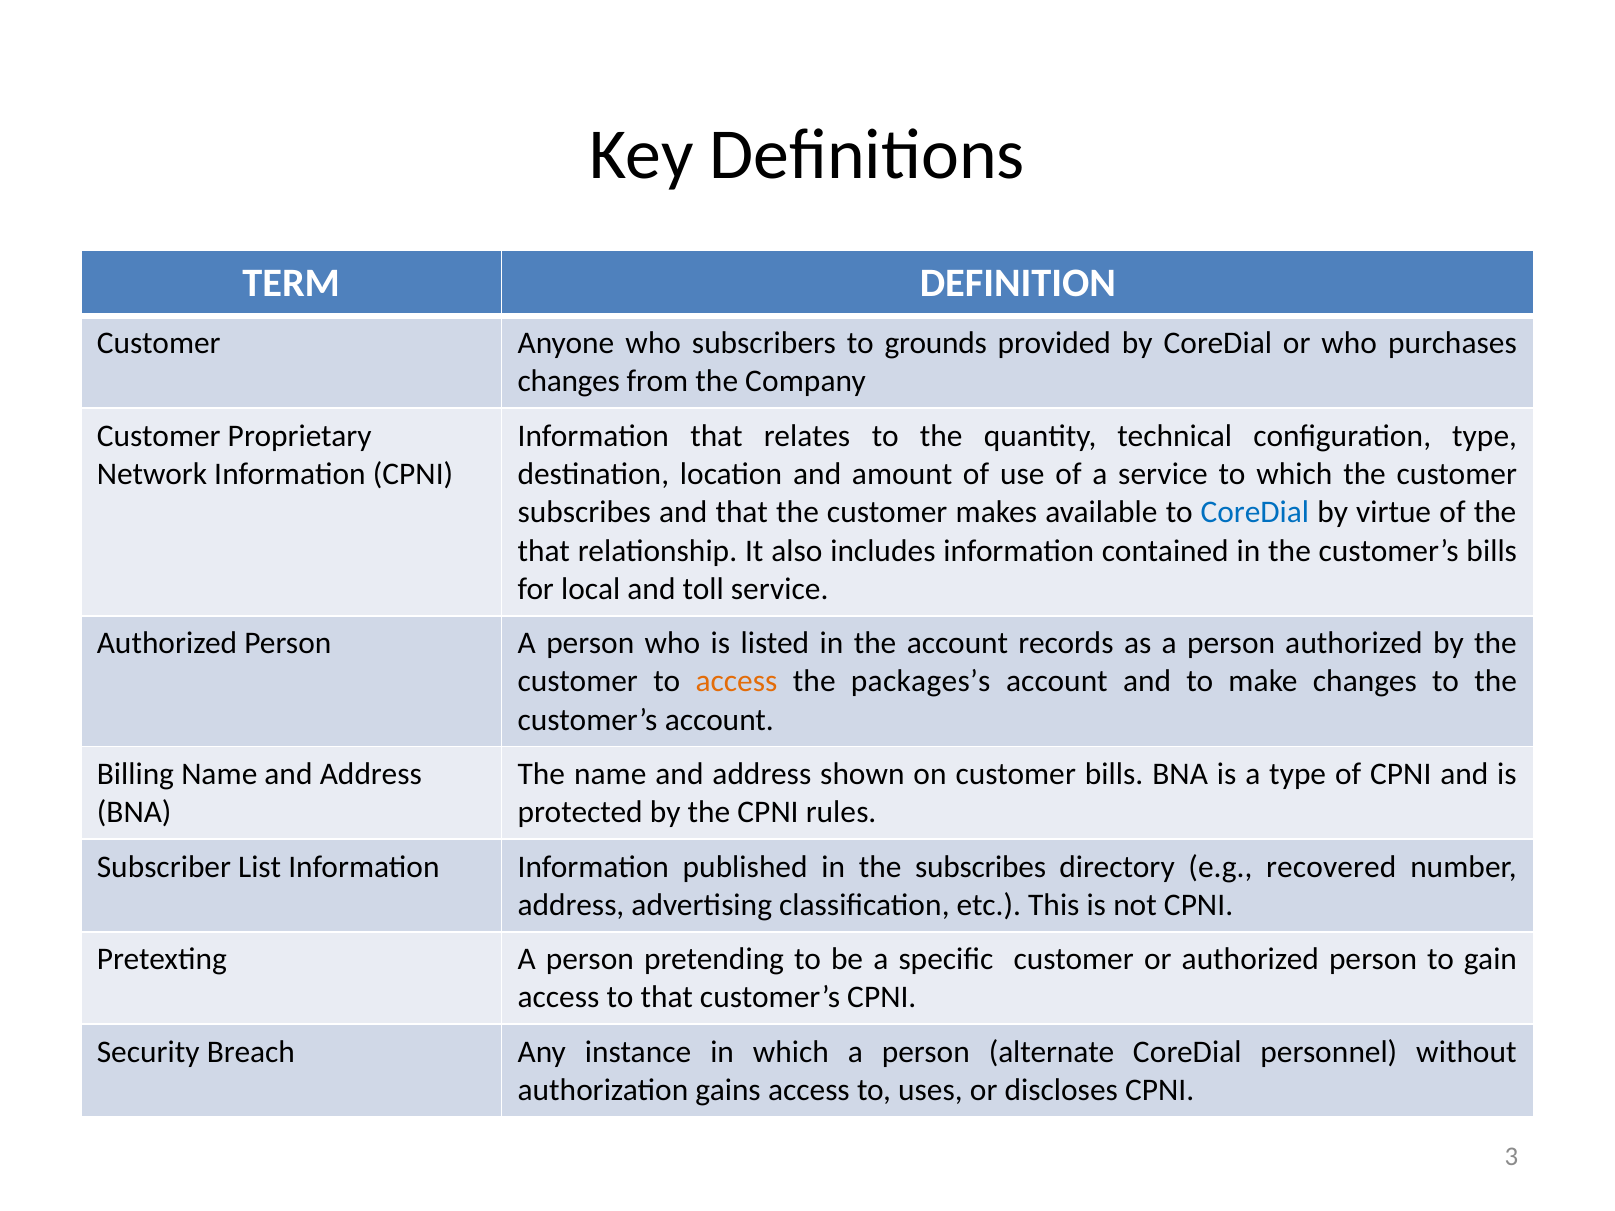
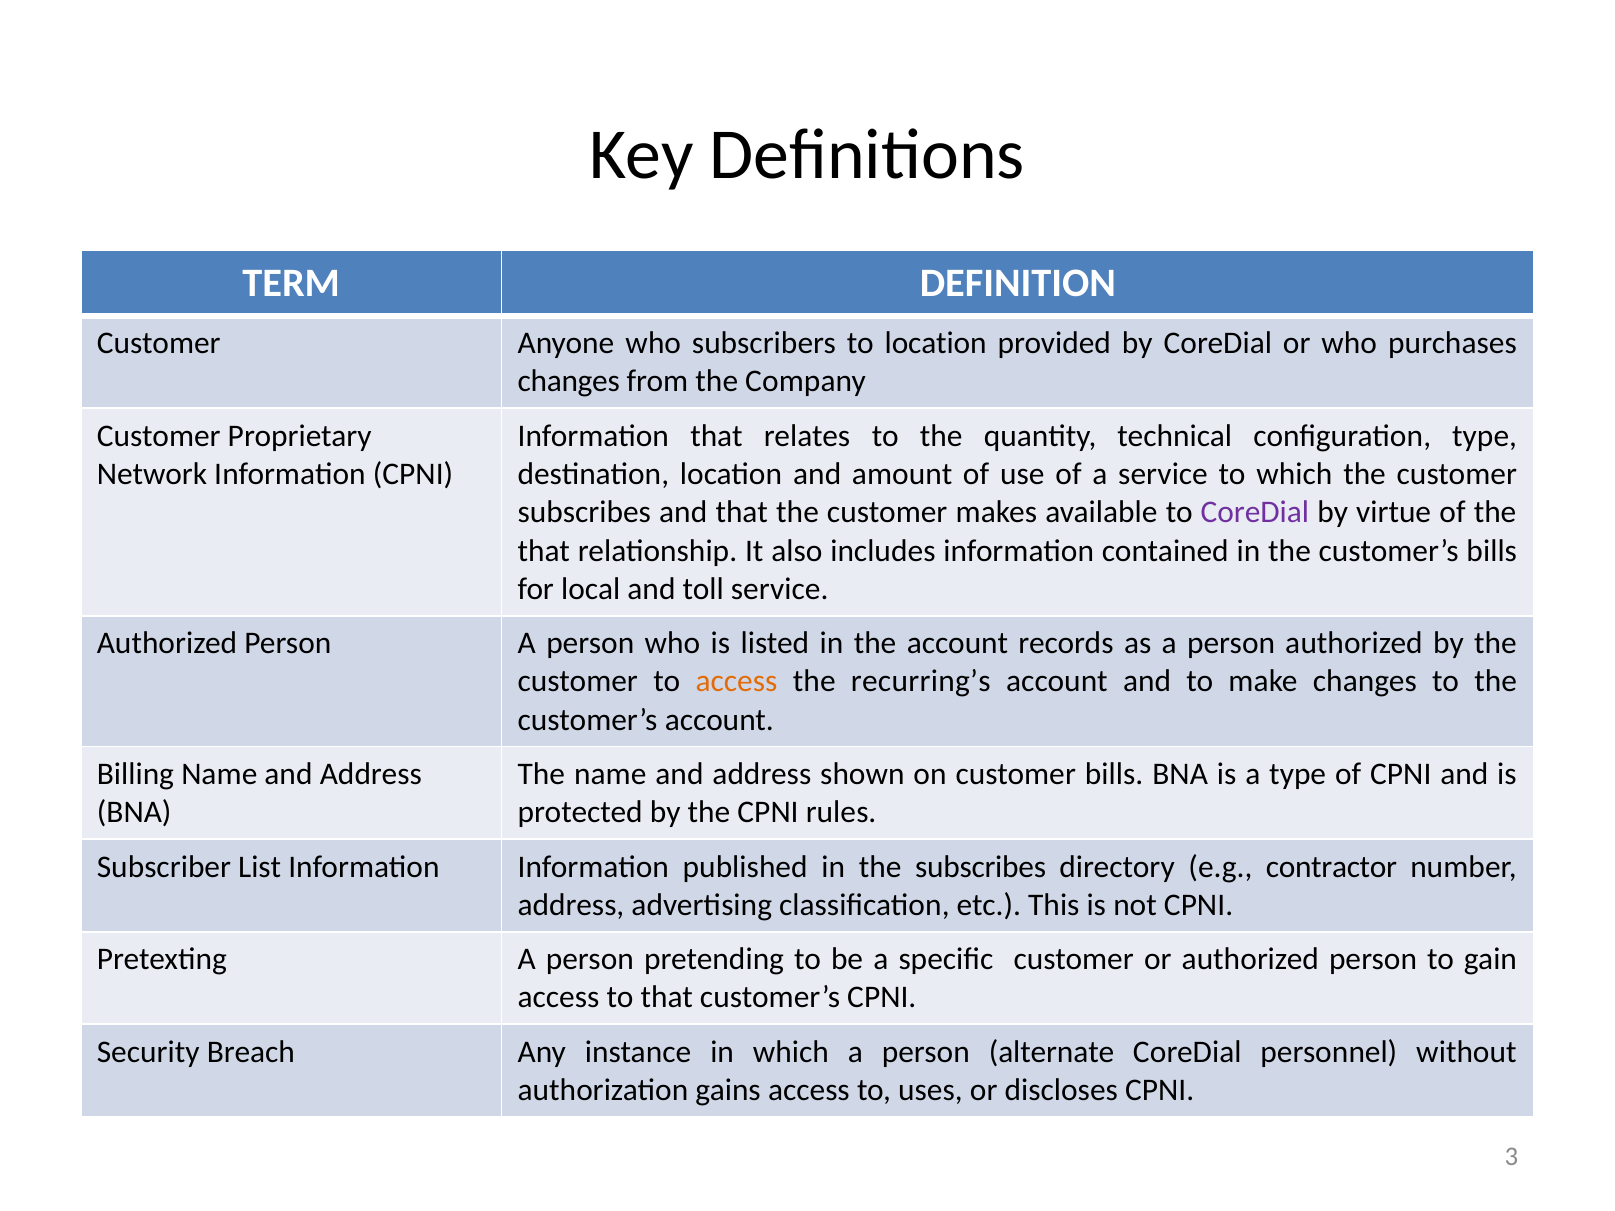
to grounds: grounds -> location (936, 343)
CoreDial colour: blue -> purple (1255, 513)
packages’s: packages’s -> recurring’s (921, 682)
recovered: recovered -> contractor (1331, 867)
